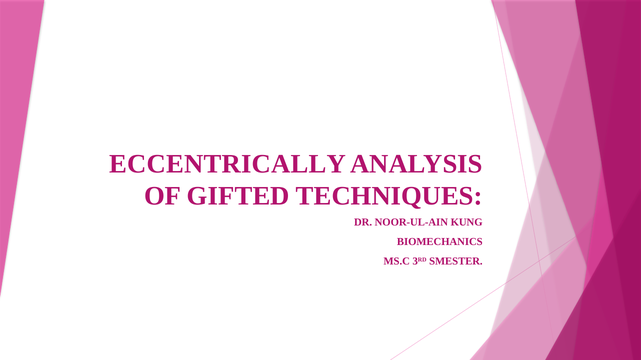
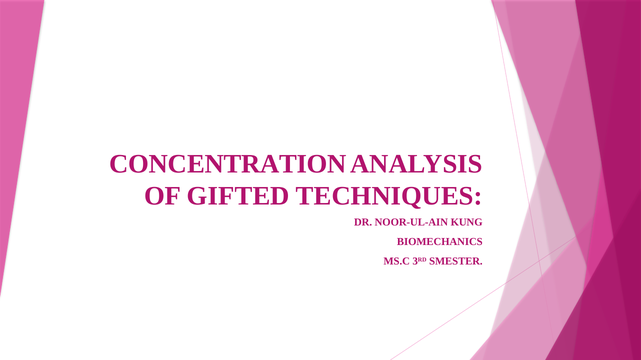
ECCENTRICALLY: ECCENTRICALLY -> CONCENTRATION (228, 164)
